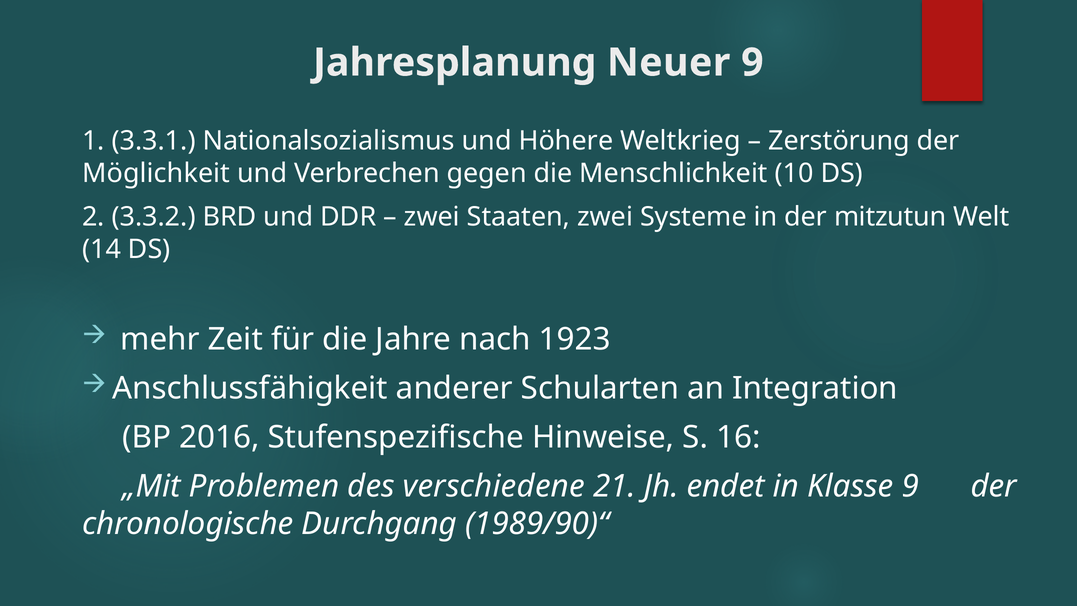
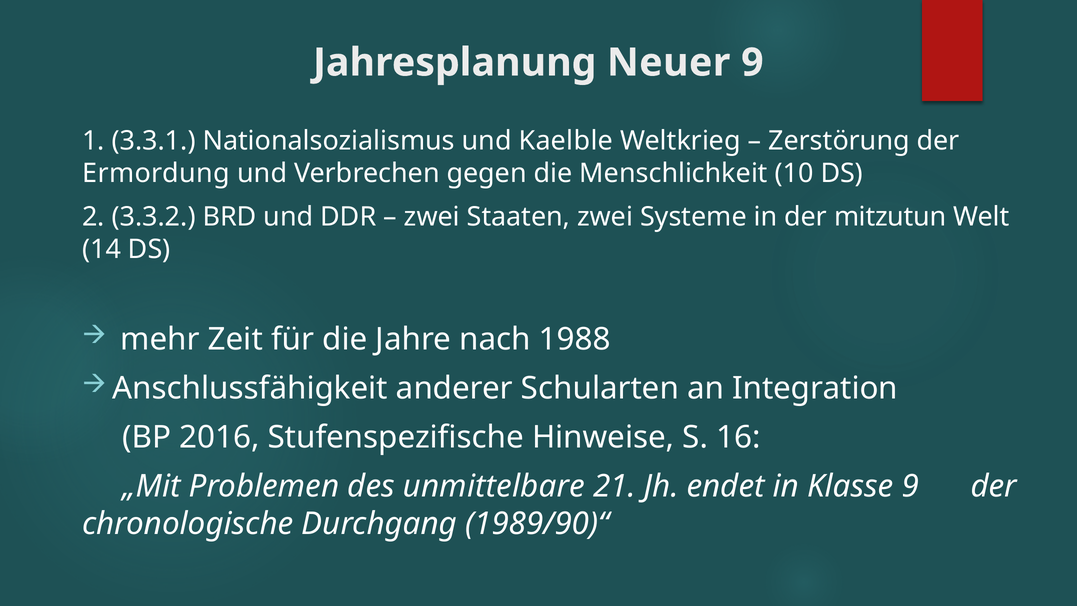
Höhere: Höhere -> Kaelble (566, 141)
Möglichkeit: Möglichkeit -> Ermordung (156, 173)
1923: 1923 -> 1988 (575, 339)
verschiedene: verschiedene -> unmittelbare (494, 486)
